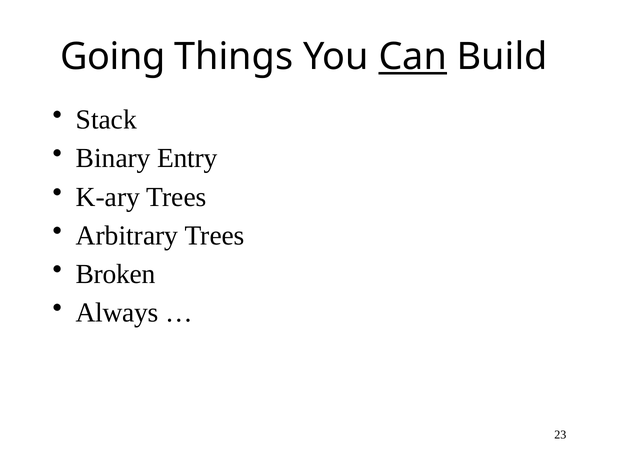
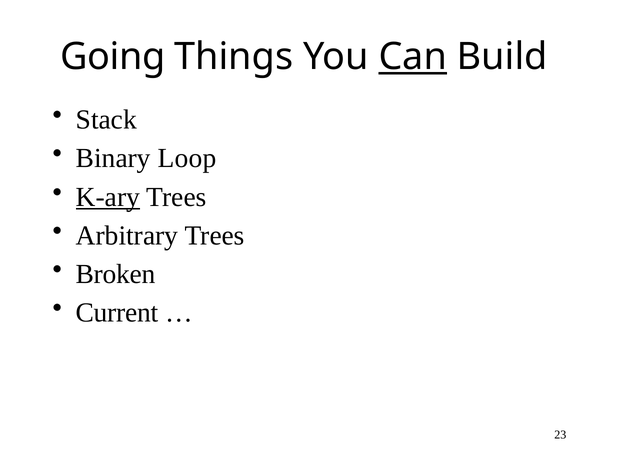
Entry: Entry -> Loop (187, 158)
K-ary underline: none -> present (108, 197)
Always: Always -> Current (117, 312)
